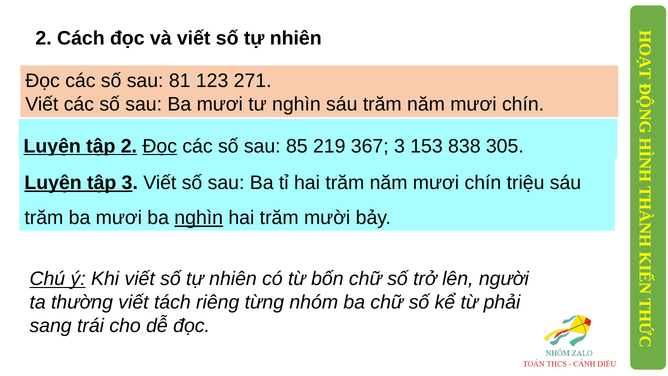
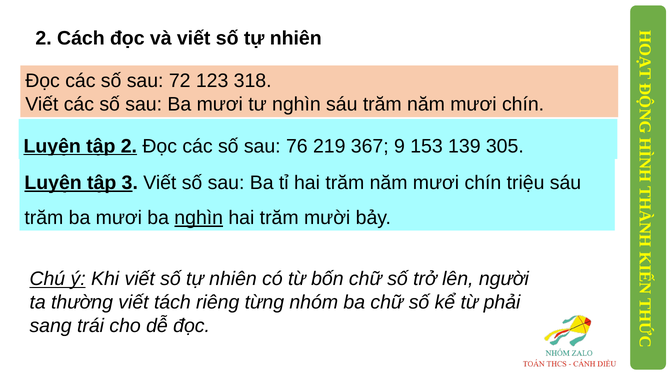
81: 81 -> 72 (180, 81)
271: 271 -> 318 (253, 81)
Đọc underline: present -> none (160, 146)
85: 85 -> 76 (297, 146)
367 3: 3 -> 9 (399, 146)
838: 838 -> 139 (464, 146)
